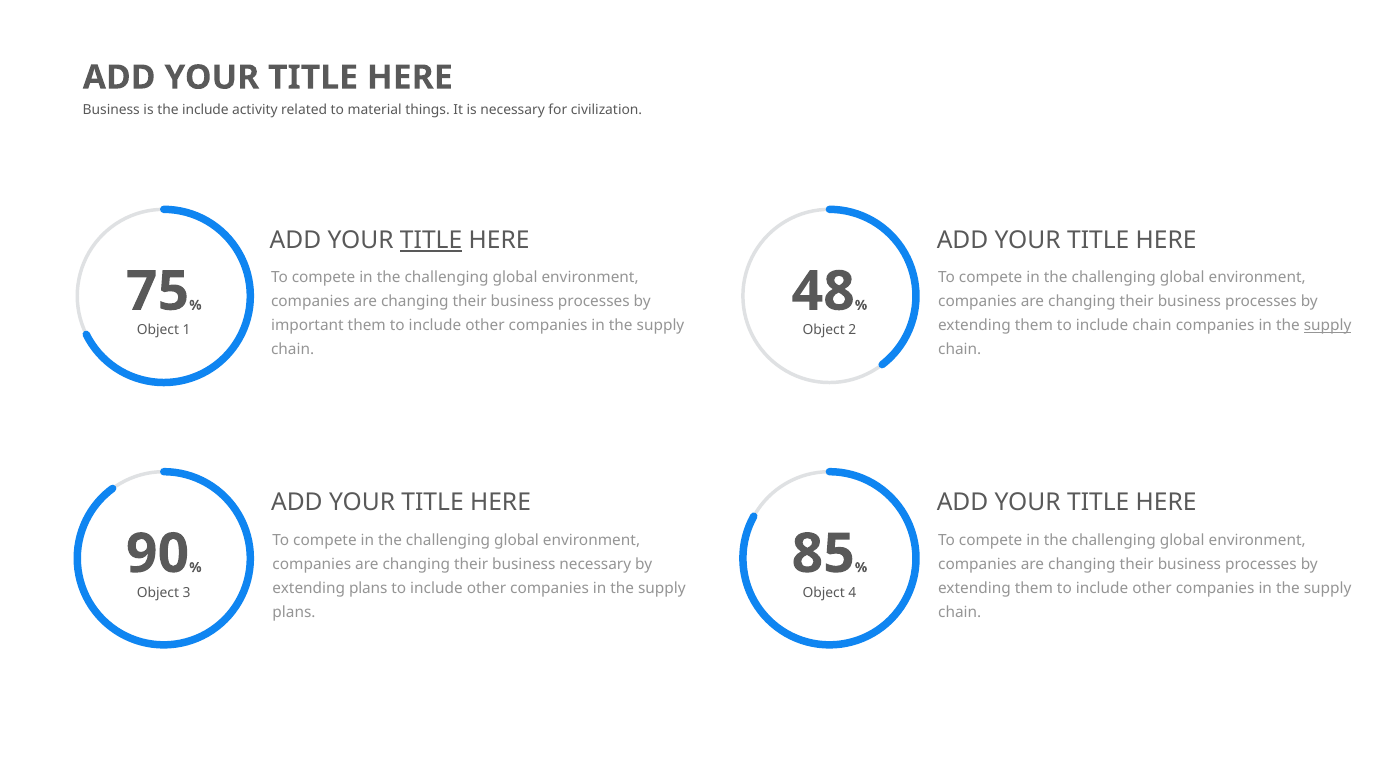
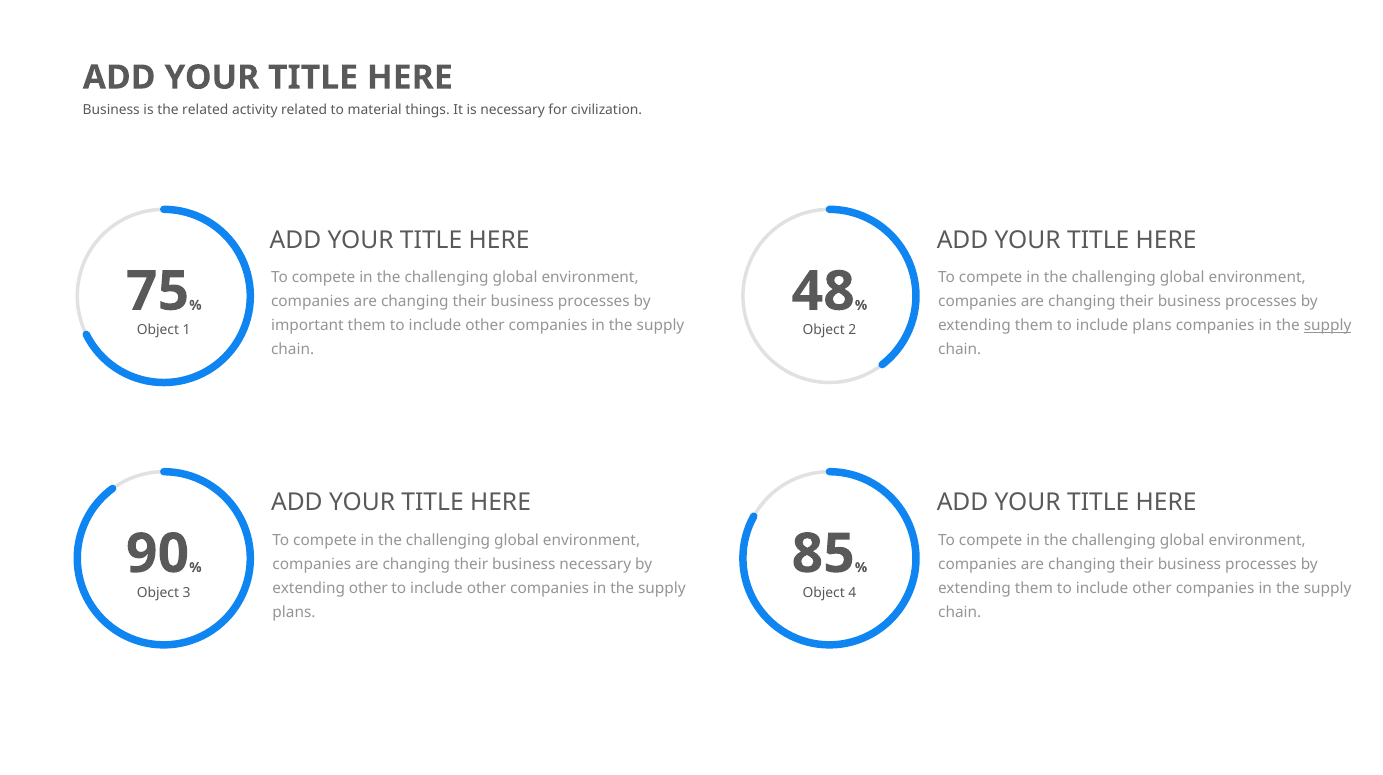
the include: include -> related (205, 110)
TITLE underline: present -> none (431, 240)
include chain: chain -> plans (1152, 325)
extending plans: plans -> other (368, 588)
